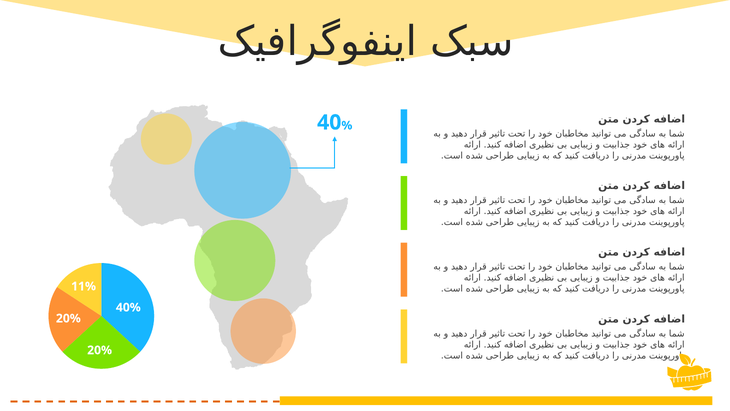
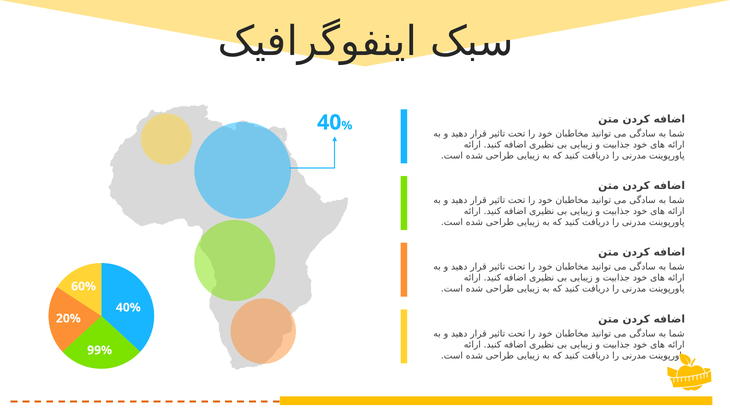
11%: 11% -> 60% (84, 286)
20%: 20% -> 99% (100, 350)
